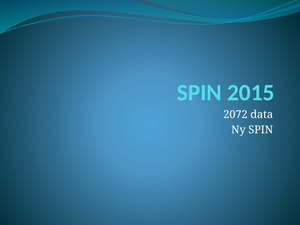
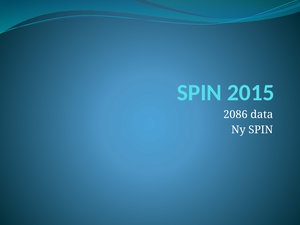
2072: 2072 -> 2086 (235, 115)
